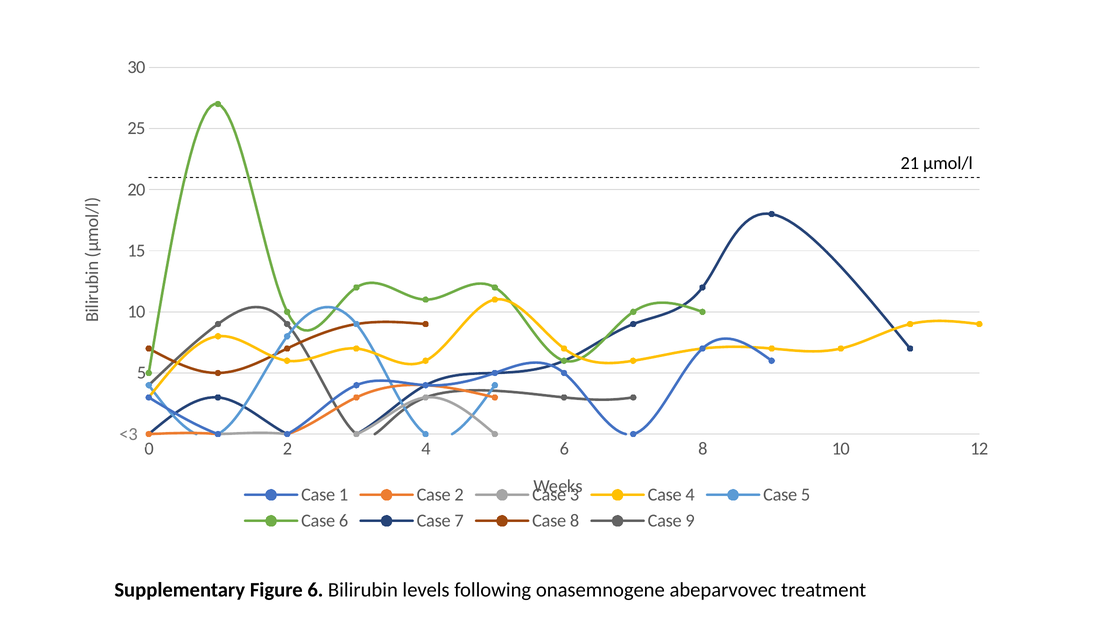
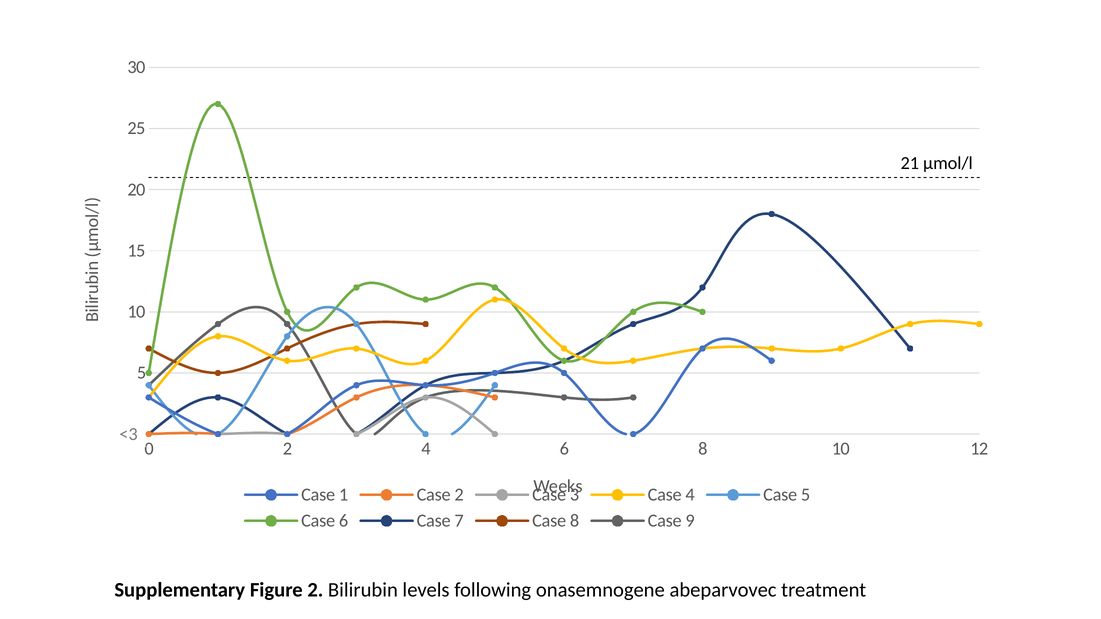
Figure 6: 6 -> 2 (315, 590)
